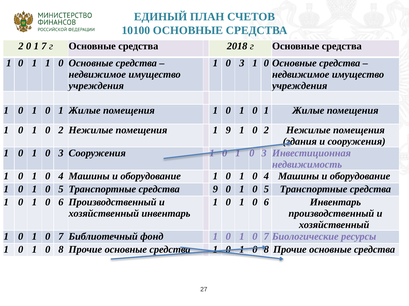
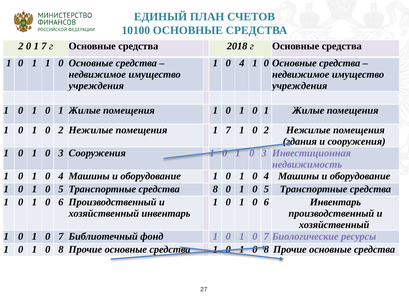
3: 3 -> 4 (242, 63)
помещения 1 9: 9 -> 7 (228, 130)
средства 9: 9 -> 8 (215, 190)
